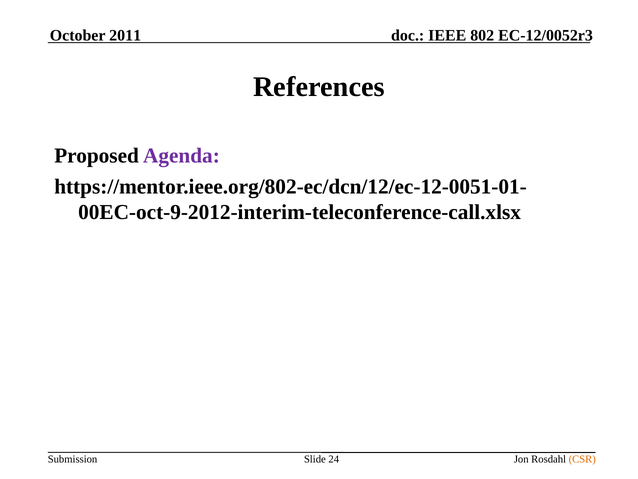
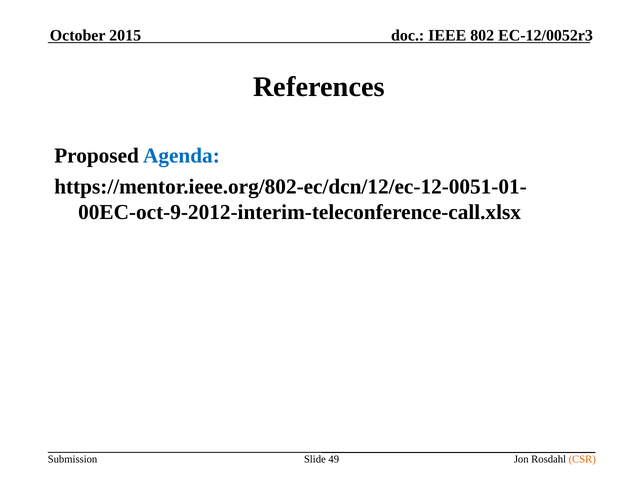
2011: 2011 -> 2015 (125, 35)
Agenda colour: purple -> blue (181, 156)
24: 24 -> 49 (334, 459)
